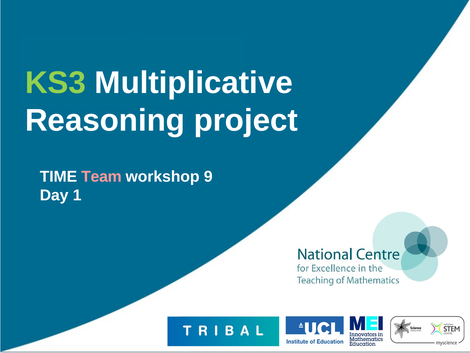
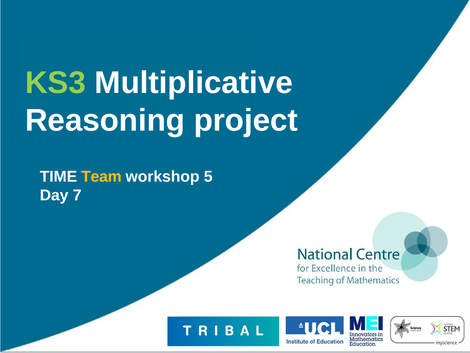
Team colour: pink -> yellow (101, 176)
9: 9 -> 5 (208, 176)
1: 1 -> 7 (77, 195)
